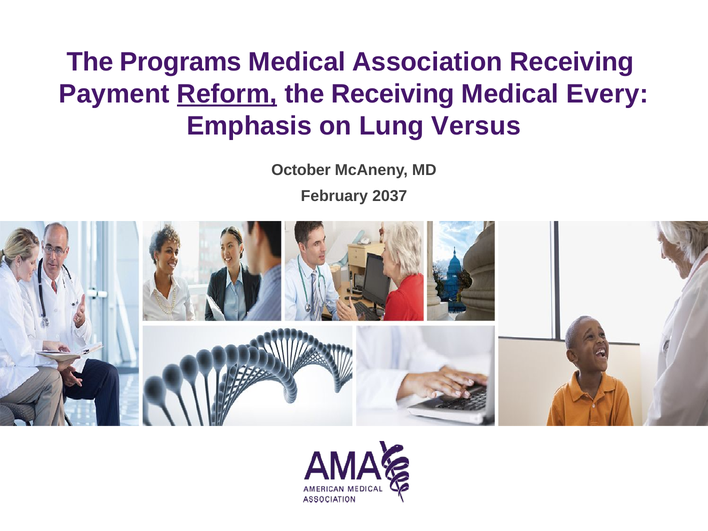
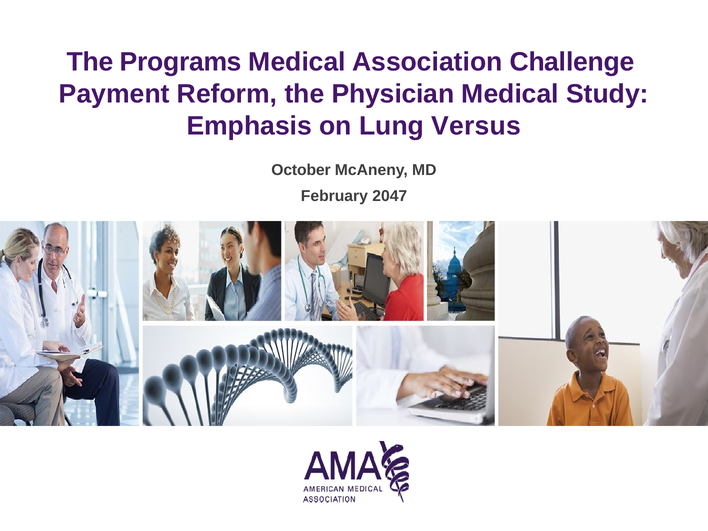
Association Receiving: Receiving -> Challenge (572, 62)
Reform underline: present -> none (227, 94)
the Receiving: Receiving -> Physician (393, 94)
Every: Every -> Study (607, 94)
2037: 2037 -> 2047 (390, 196)
